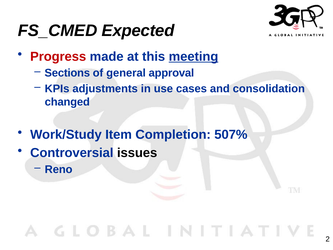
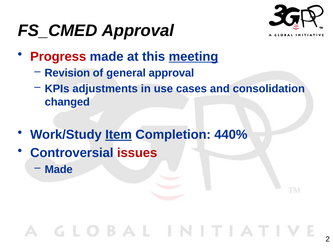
FS_CMED Expected: Expected -> Approval (138, 30)
Sections: Sections -> Revision (67, 73)
Item underline: none -> present (119, 135)
507%: 507% -> 440% (231, 135)
issues colour: black -> red (137, 153)
Reno: Reno -> Made (59, 169)
